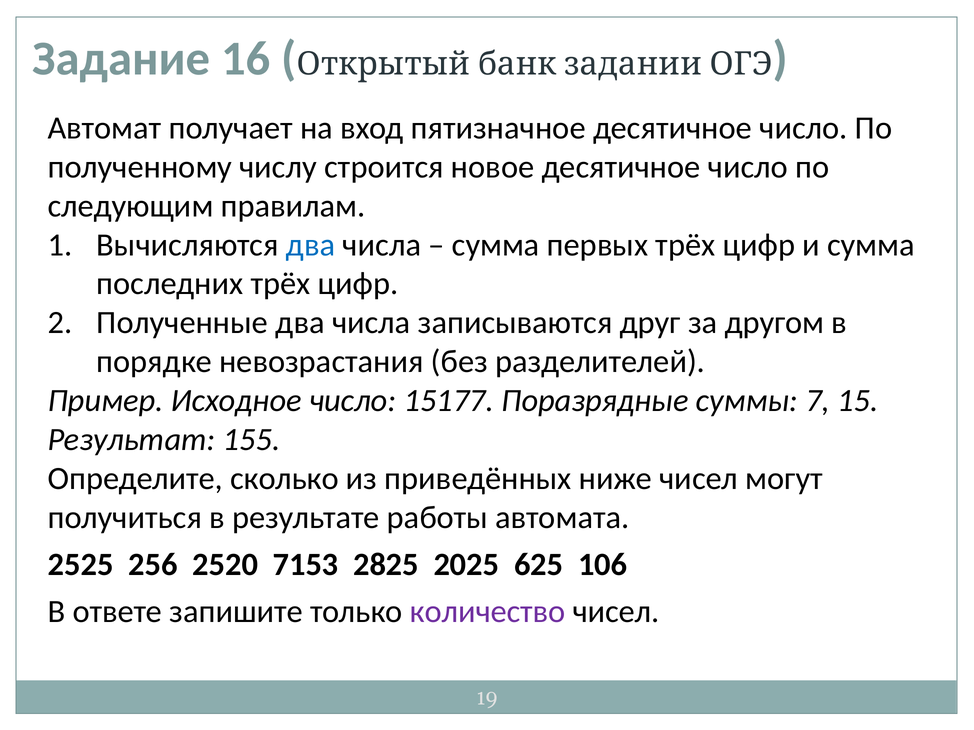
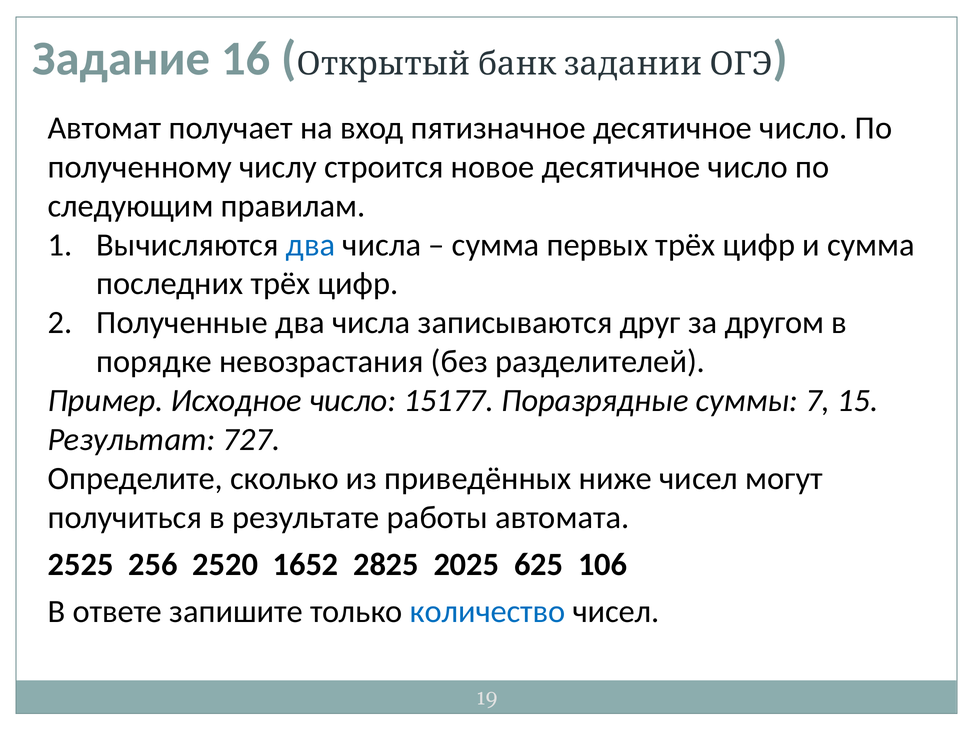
155: 155 -> 727 (252, 440)
7153: 7153 -> 1652 (306, 565)
количество colour: purple -> blue (487, 612)
